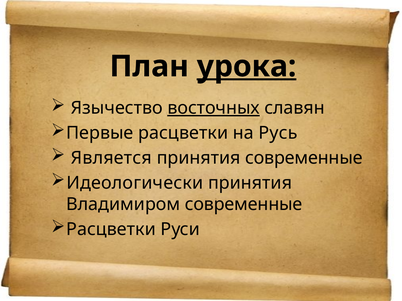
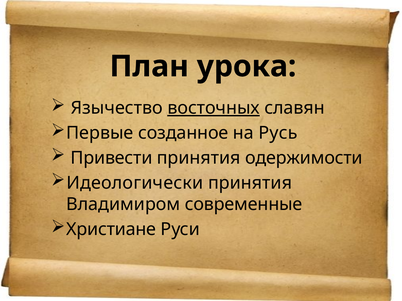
урока underline: present -> none (247, 66)
Первые расцветки: расцветки -> созданное (183, 133)
Является: Является -> Привести (112, 158)
принятия современные: современные -> одержимости (304, 158)
Расцветки: Расцветки -> Христиане (111, 230)
